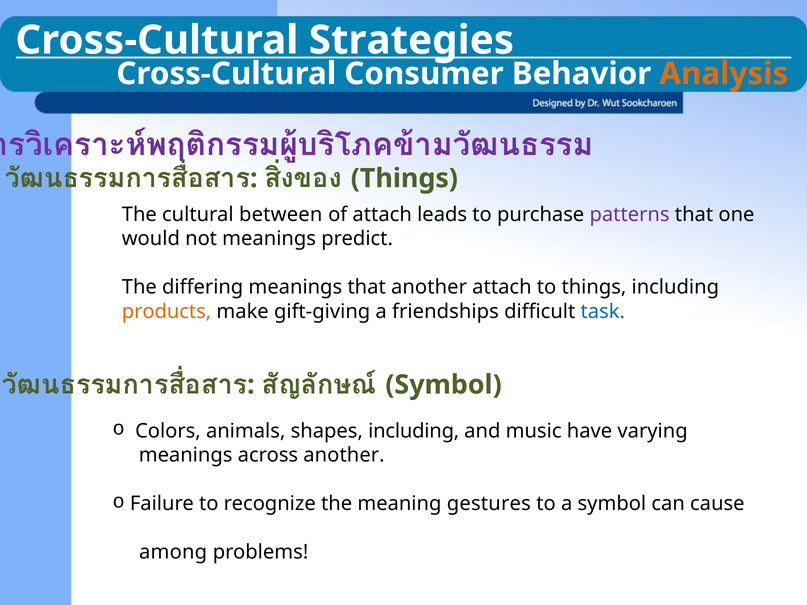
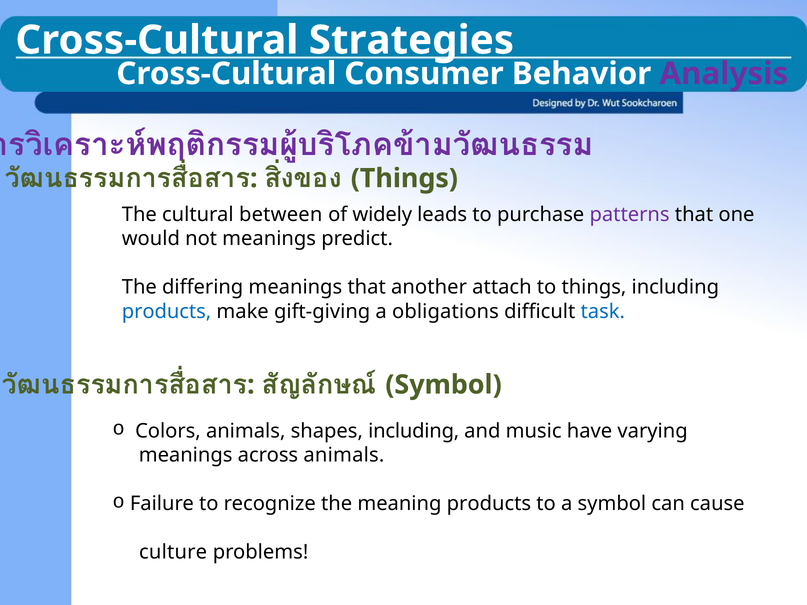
Analysis colour: orange -> purple (724, 74)
of attach: attach -> widely (382, 215)
products colour: orange -> blue (167, 312)
friendships: friendships -> obligations (445, 312)
across another: another -> animals (344, 455)
meaning gestures: gestures -> products (489, 504)
among: among -> culture (173, 552)
